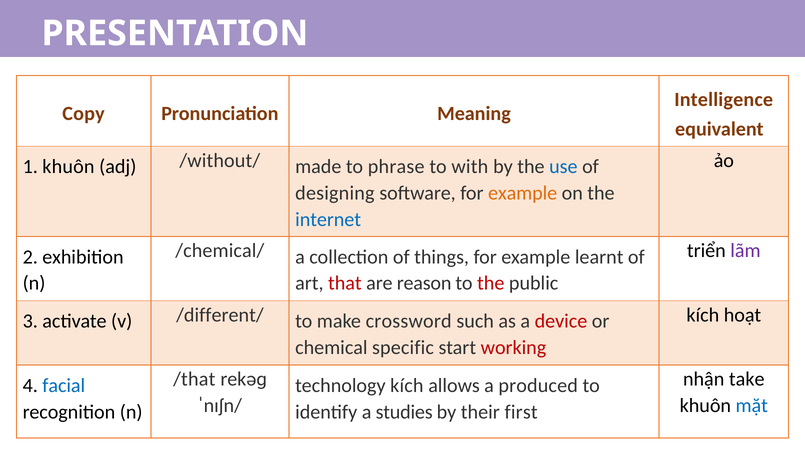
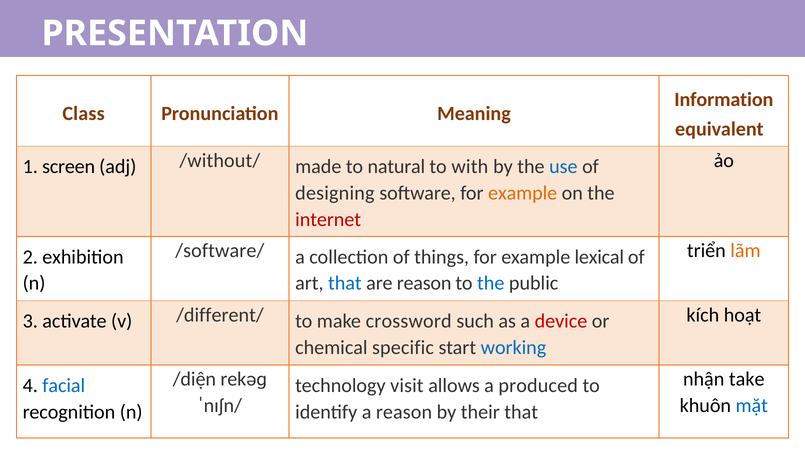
Intelligence: Intelligence -> Information (724, 99)
Copy: Copy -> Class (84, 114)
1 khuôn: khuôn -> screen (69, 167)
phrase: phrase -> natural (396, 167)
internet colour: blue -> red (328, 219)
/chemical/: /chemical/ -> /software/ (220, 251)
learnt: learnt -> lexical (599, 257)
lãm colour: purple -> orange (746, 251)
that colour: red -> blue (345, 283)
the colour: red -> blue (491, 283)
working colour: red -> blue (513, 347)
/that: /that -> /diện (194, 379)
kích: kích -> visit (407, 385)
a studies: studies -> reason (404, 412)
their first: first -> that (521, 412)
